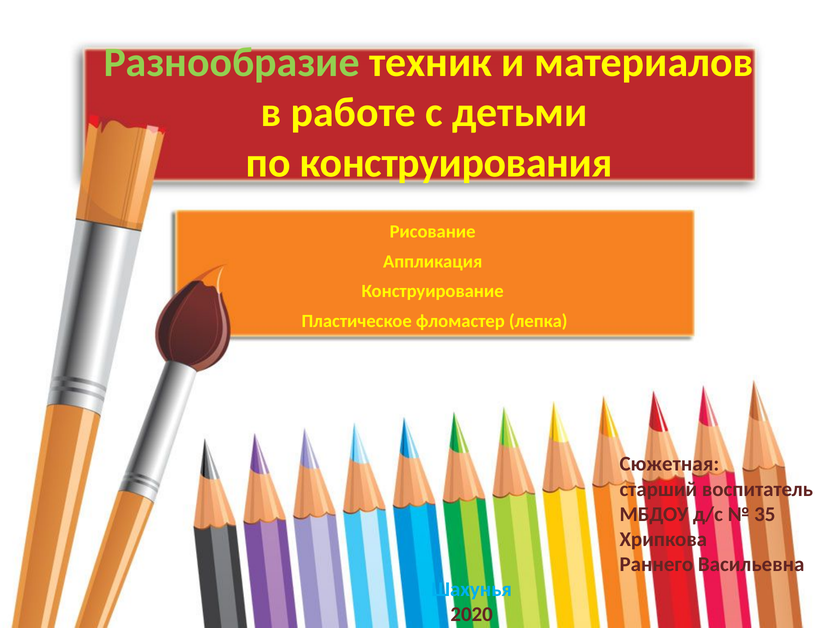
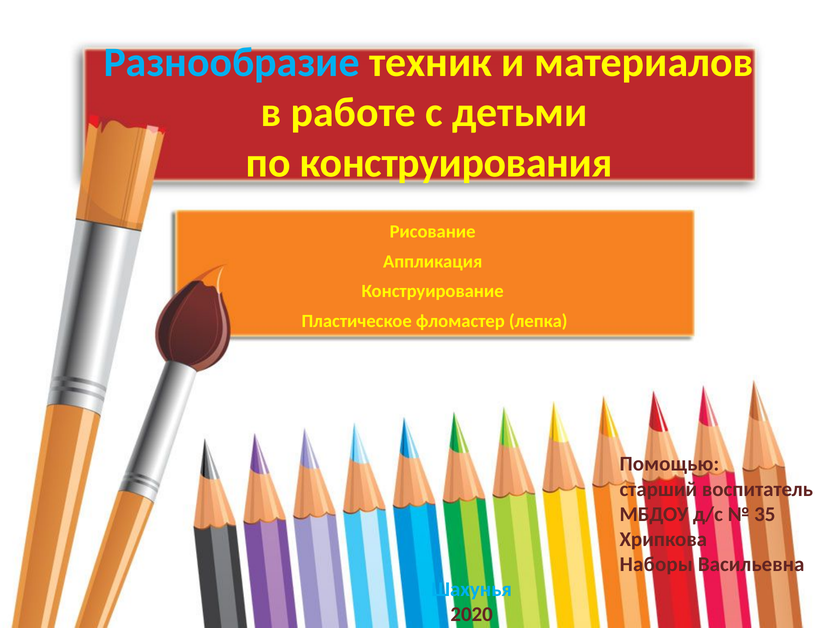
Разнообразие colour: light green -> light blue (232, 62)
Сюжетная: Сюжетная -> Помощью (669, 464)
Раннего: Раннего -> Наборы (656, 565)
